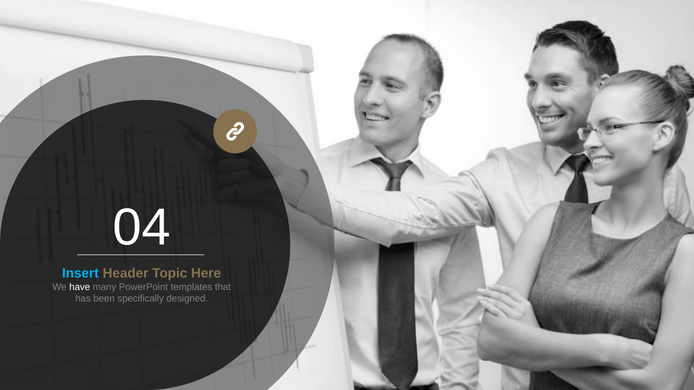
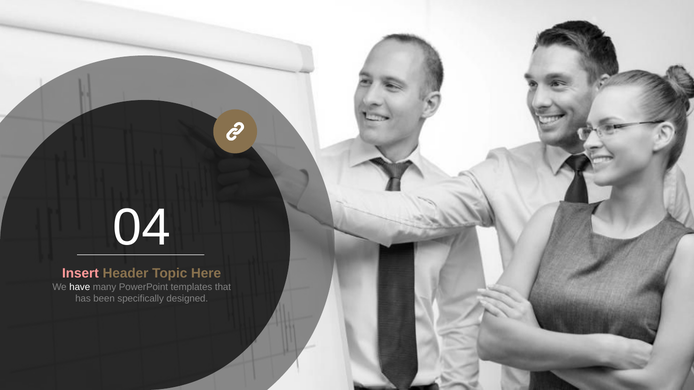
Insert colour: light blue -> pink (80, 274)
